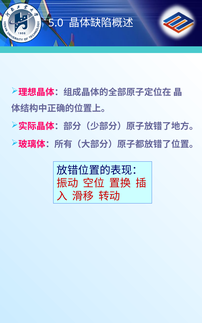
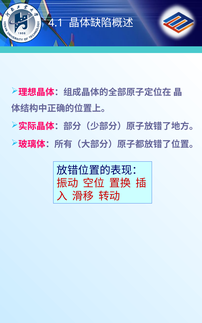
5.0: 5.0 -> 4.1 (56, 23)
